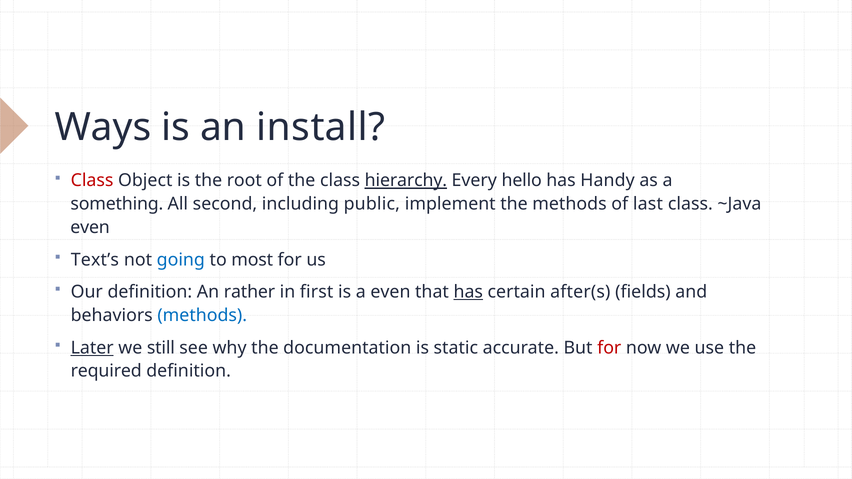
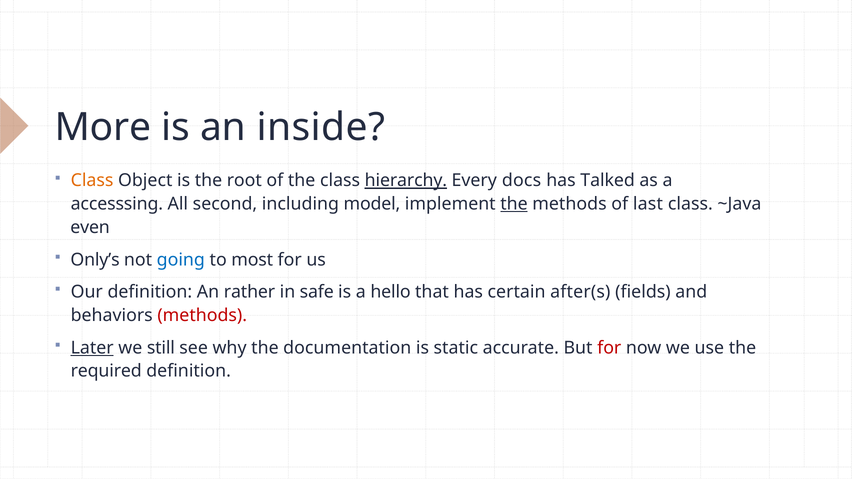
Ways: Ways -> More (103, 128)
install: install -> inside (321, 128)
Class colour: red -> orange (92, 181)
hello: hello -> docs (522, 181)
Handy: Handy -> Talked (608, 181)
something: something -> accesssing (117, 204)
public: public -> model (372, 204)
the underline: none -> present (514, 204)
Text’s: Text’s -> Only’s (95, 260)
first: first -> safe (317, 292)
a even: even -> hello (391, 292)
has underline: present -> none (468, 292)
methods colour: blue -> red (202, 316)
